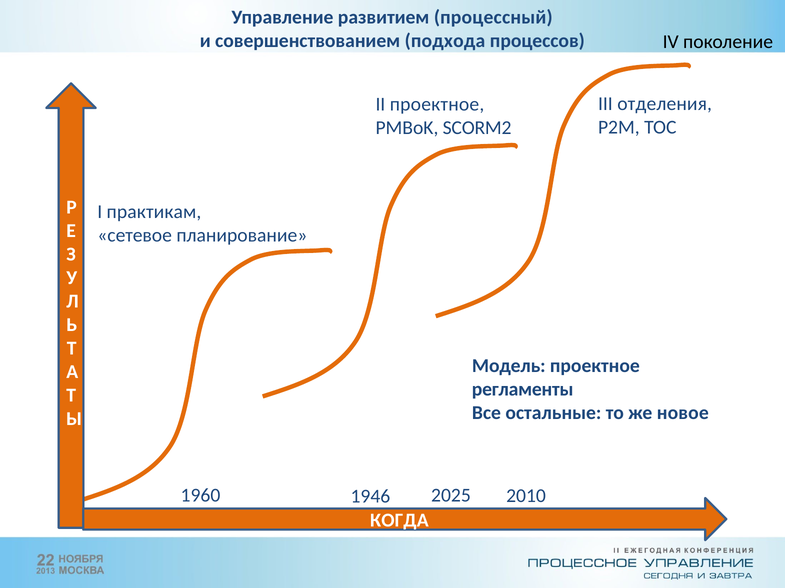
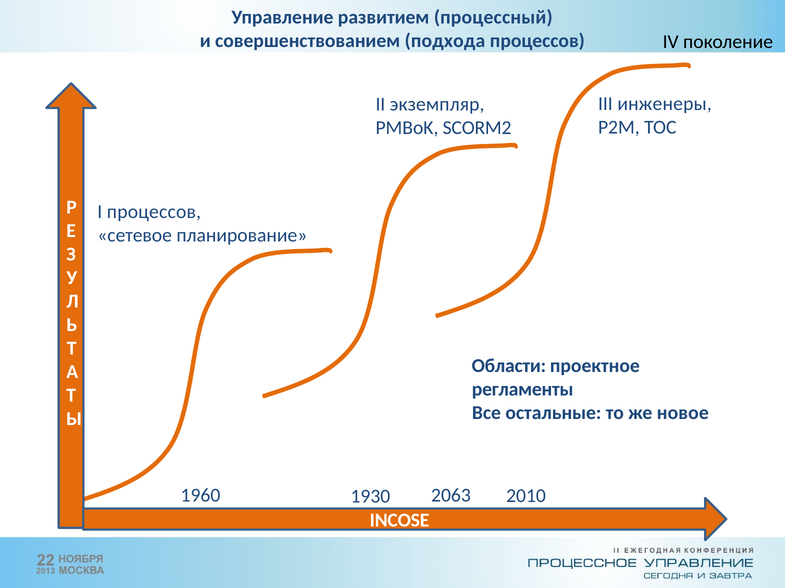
отделения: отделения -> инженеры (665, 104)
II проектное: проектное -> экземпляр (437, 105)
I практикам: практикам -> процессов (154, 212)
Модель: Модель -> Области (509, 366)
2025: 2025 -> 2063 (451, 496)
1946: 1946 -> 1930 (370, 497)
КОГДА: КОГДА -> INCOSE (400, 521)
